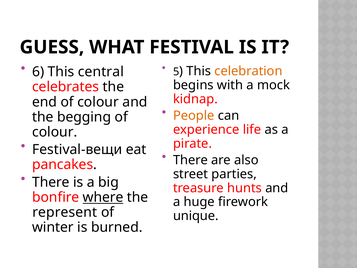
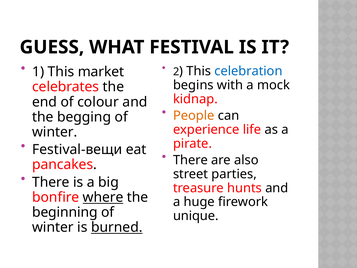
6: 6 -> 1 (38, 72)
central: central -> market (101, 72)
5: 5 -> 2 (176, 72)
celebration colour: orange -> blue (248, 71)
colour: colour -> winter (55, 132)
represent: represent -> beginning (65, 212)
burned underline: none -> present (117, 227)
